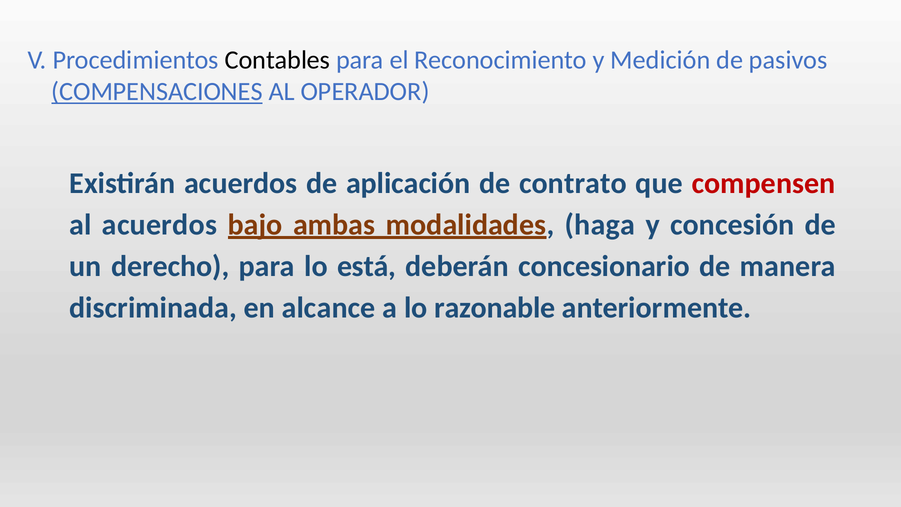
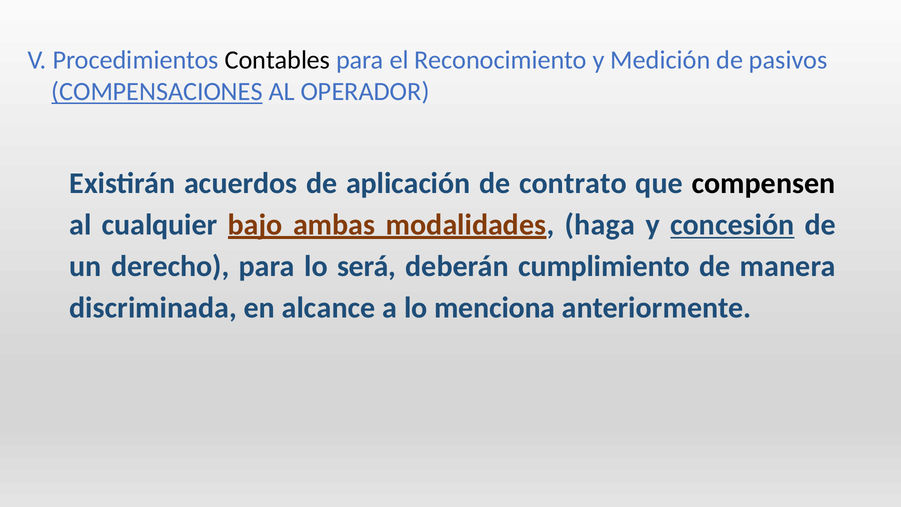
compensen colour: red -> black (764, 183)
al acuerdos: acuerdos -> cualquier (160, 225)
concesión underline: none -> present (732, 225)
está: está -> será (367, 266)
concesionario: concesionario -> cumplimiento (604, 266)
razonable: razonable -> menciona (495, 308)
